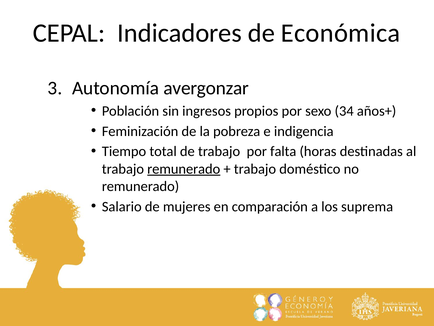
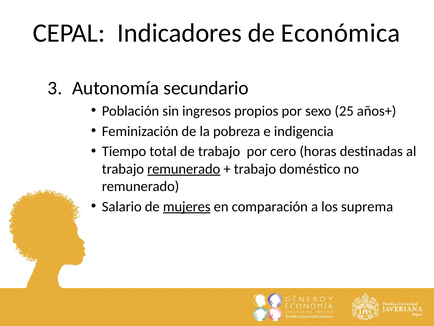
avergonzar: avergonzar -> secundario (206, 88)
34: 34 -> 25 (344, 111)
falta: falta -> cero (283, 151)
mujeres underline: none -> present (187, 206)
